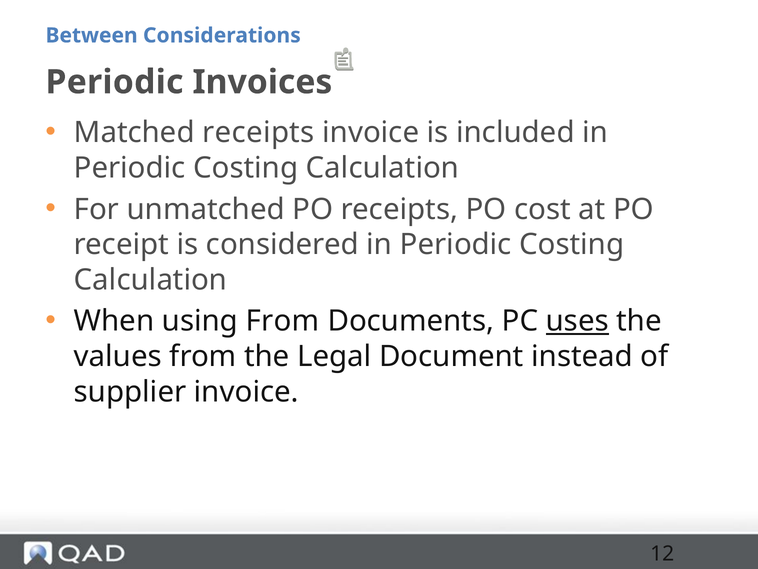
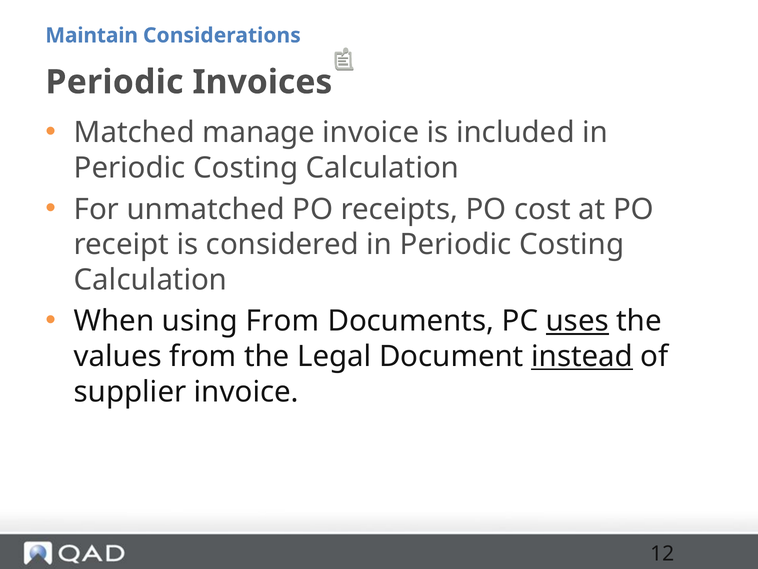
Between: Between -> Maintain (92, 35)
Matched receipts: receipts -> manage (259, 133)
instead underline: none -> present (582, 356)
